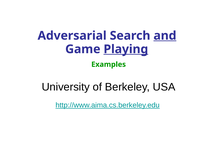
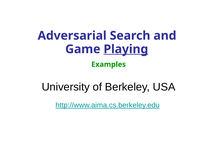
and underline: present -> none (165, 36)
